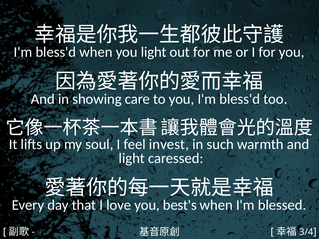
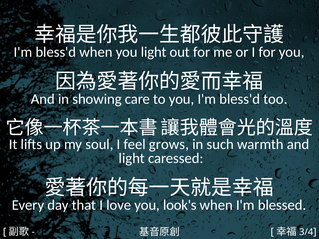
invest: invest -> grows (169, 144)
best's: best's -> look's (180, 205)
